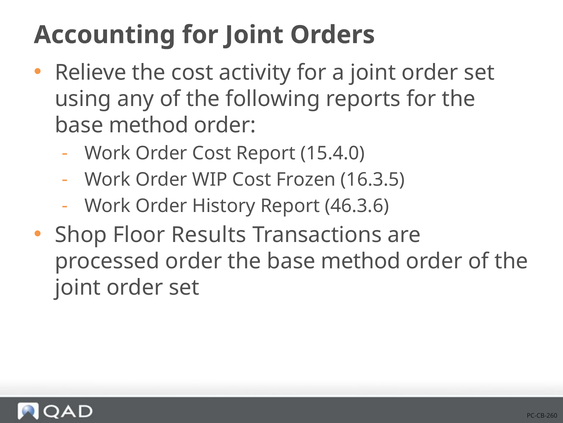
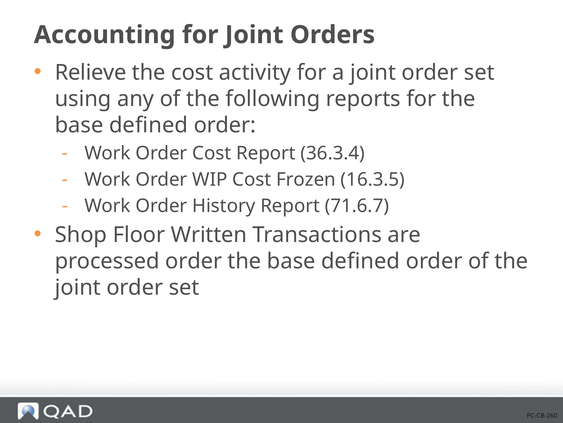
method: method -> defined (148, 125)
15.4.0: 15.4.0 -> 36.3.4 (333, 153)
46.3.6: 46.3.6 -> 71.6.7 (357, 205)
Results: Results -> Written (209, 234)
method: method -> defined (361, 261)
